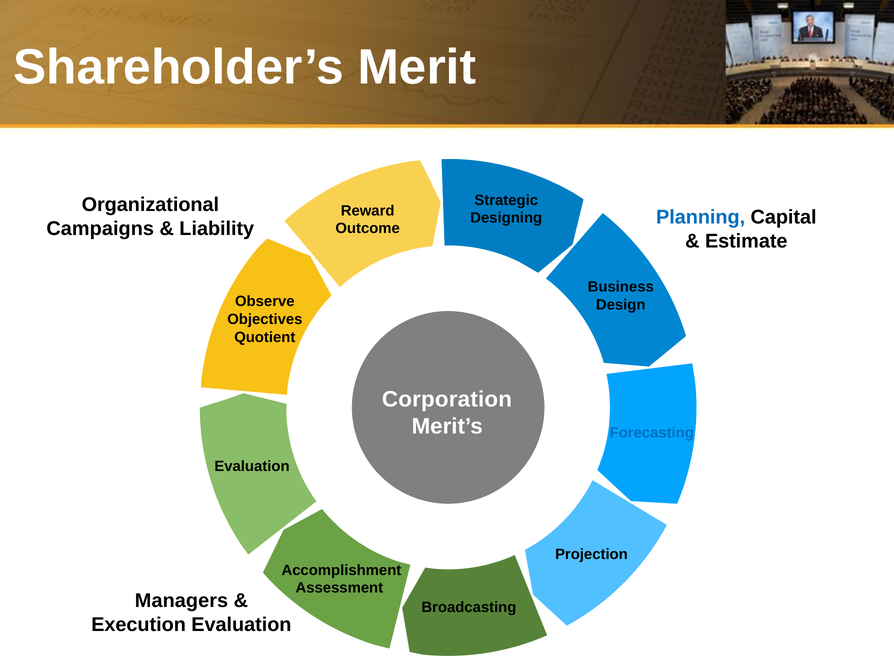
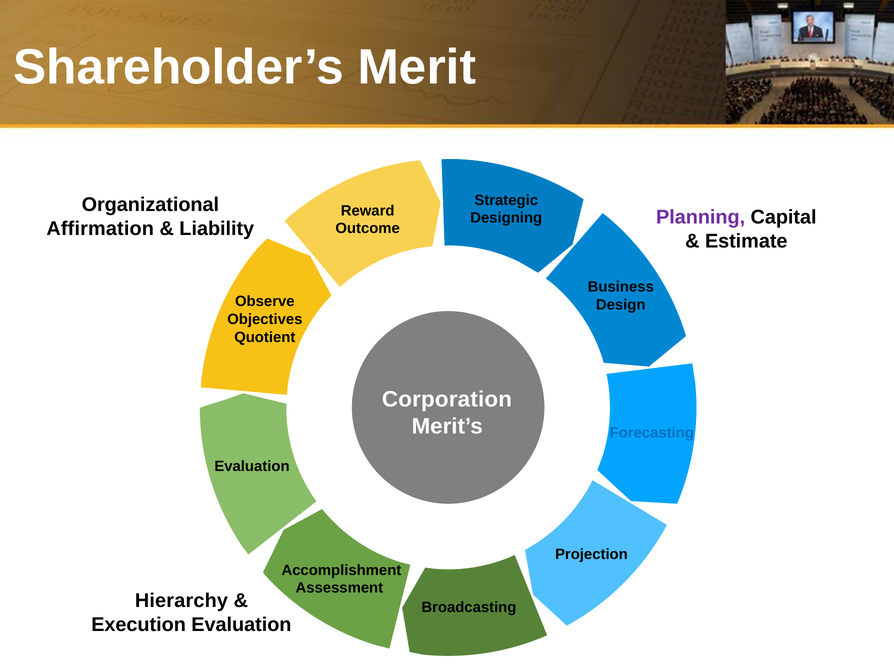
Planning colour: blue -> purple (701, 217)
Campaigns: Campaigns -> Affirmation (100, 228)
Managers: Managers -> Hierarchy (181, 600)
